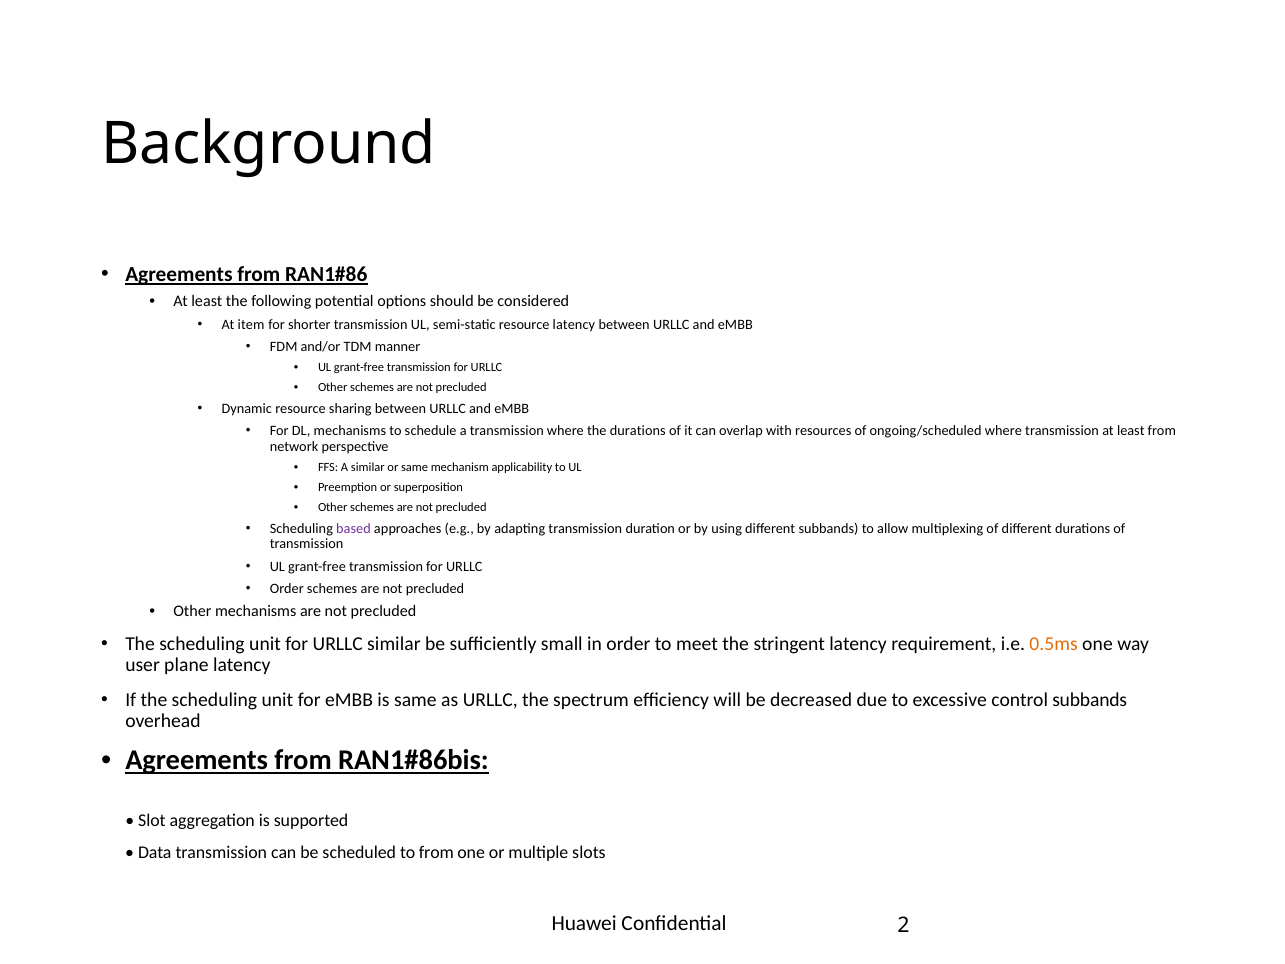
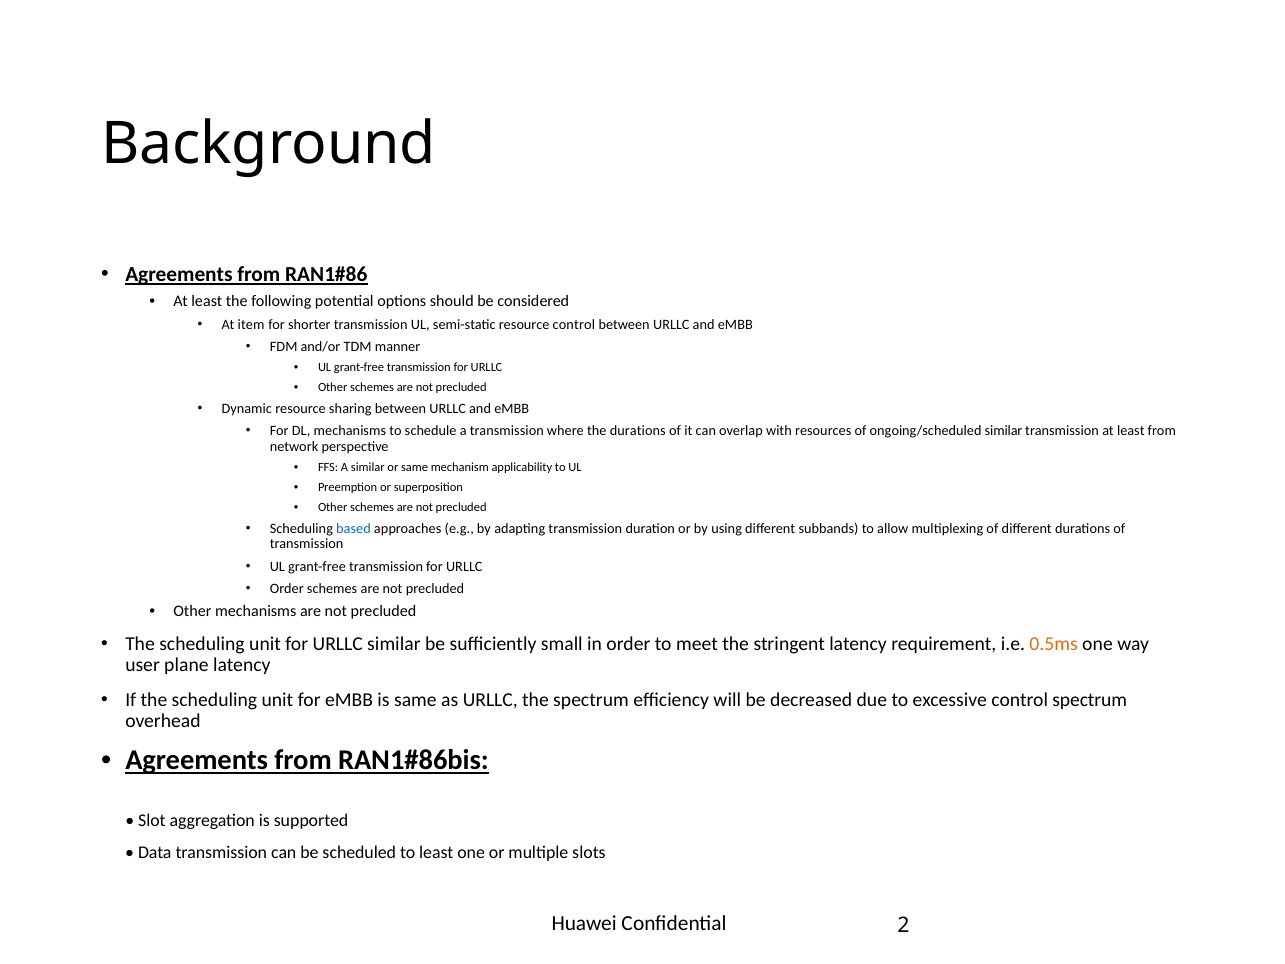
resource latency: latency -> control (574, 324)
ongoing/scheduled where: where -> similar (1004, 431)
based colour: purple -> blue (353, 529)
control subbands: subbands -> spectrum (1090, 700)
to from: from -> least (436, 853)
